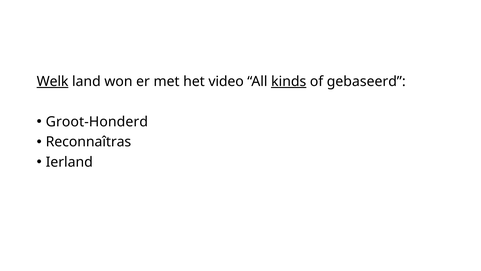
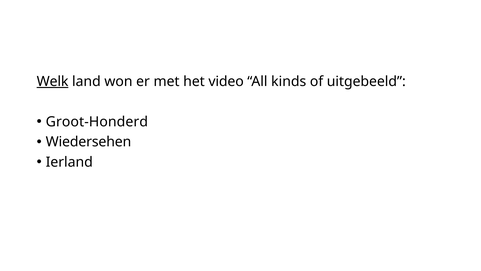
kinds underline: present -> none (289, 81)
gebaseerd: gebaseerd -> uitgebeeld (366, 81)
Reconnaîtras: Reconnaîtras -> Wiedersehen (88, 142)
